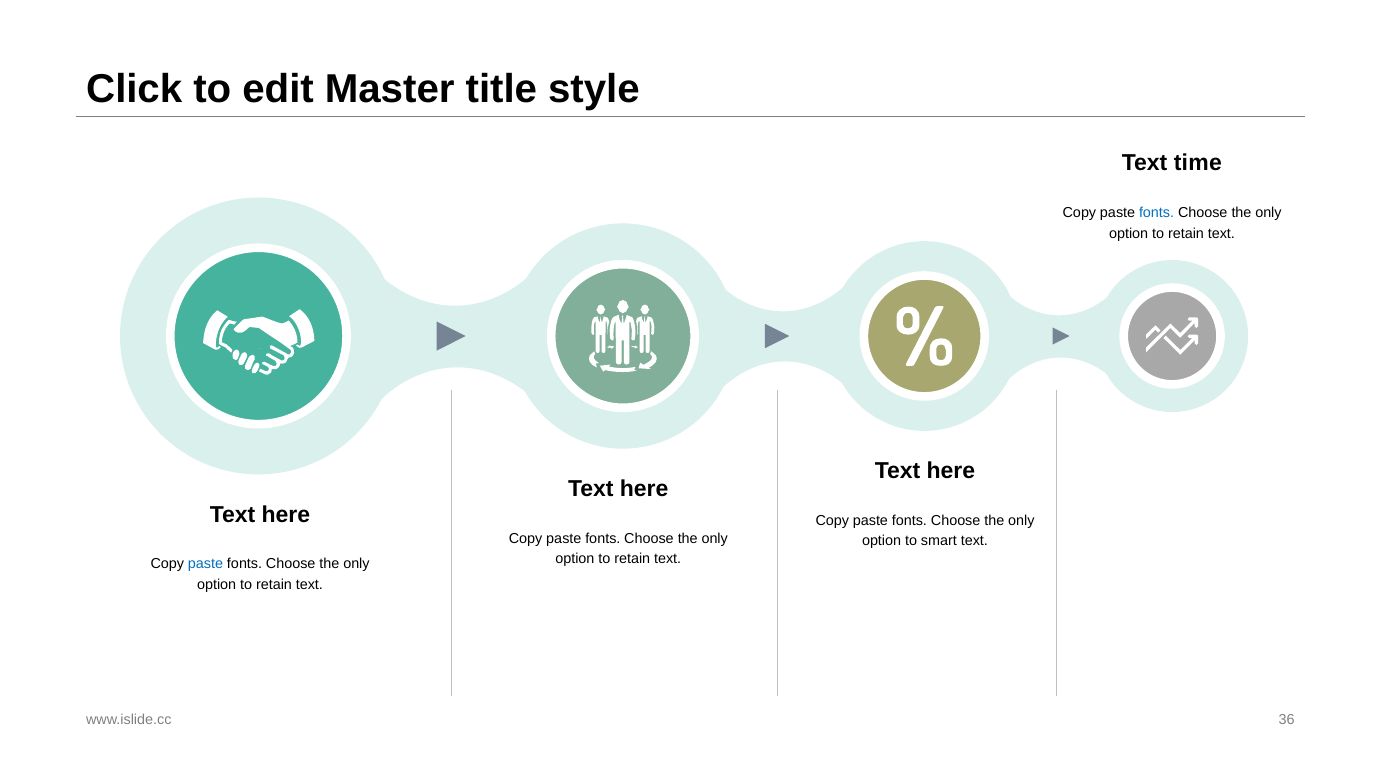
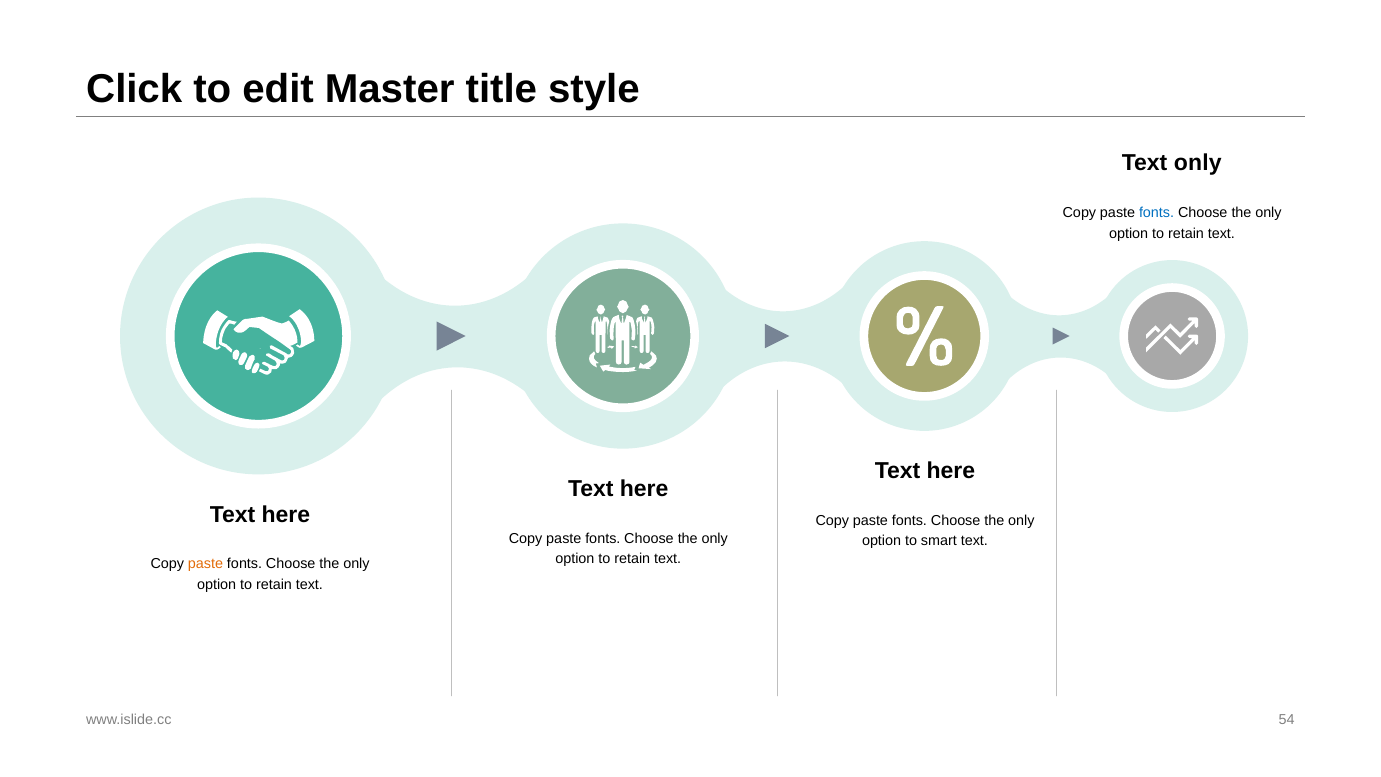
Text time: time -> only (1198, 163)
paste colour: blue -> orange (206, 564)
36: 36 -> 54 (1287, 720)
